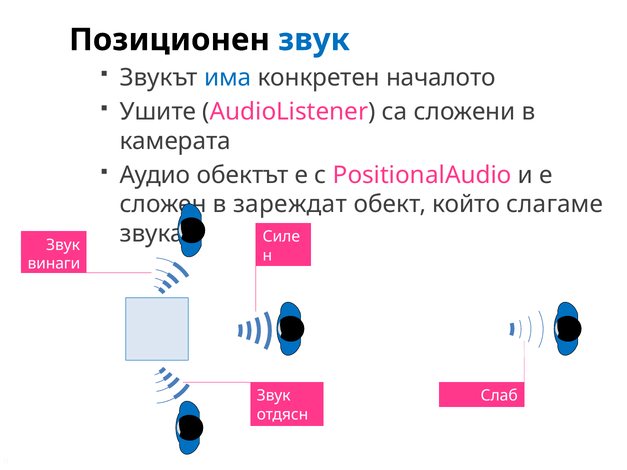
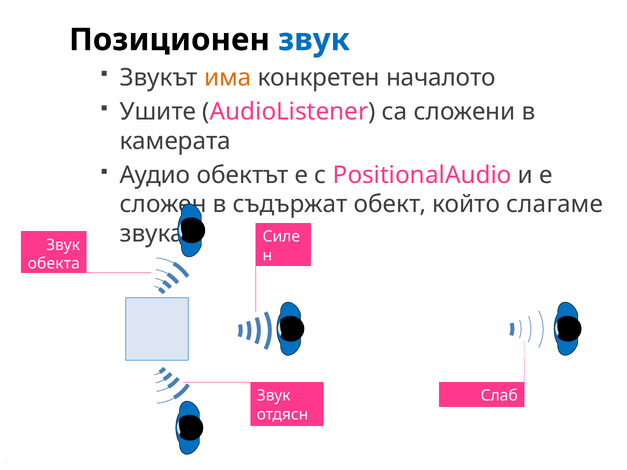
има colour: blue -> orange (228, 78)
зареждат: зареждат -> съдържат (290, 205)
винаги: винаги -> обекта (54, 264)
